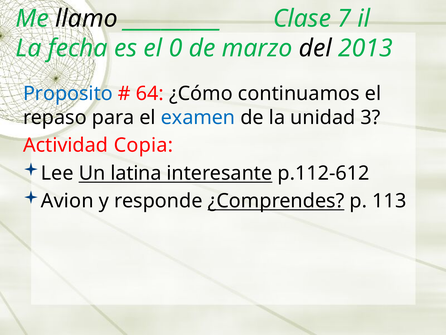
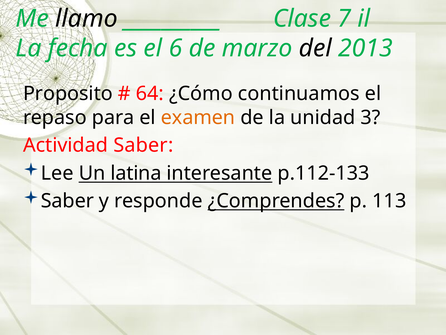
0: 0 -> 6 (176, 48)
Proposito colour: blue -> black (68, 94)
examen colour: blue -> orange (198, 117)
Actividad Copia: Copia -> Saber (143, 145)
p.112-612: p.112-612 -> p.112-133 (324, 173)
Avion: Avion -> Saber (67, 201)
